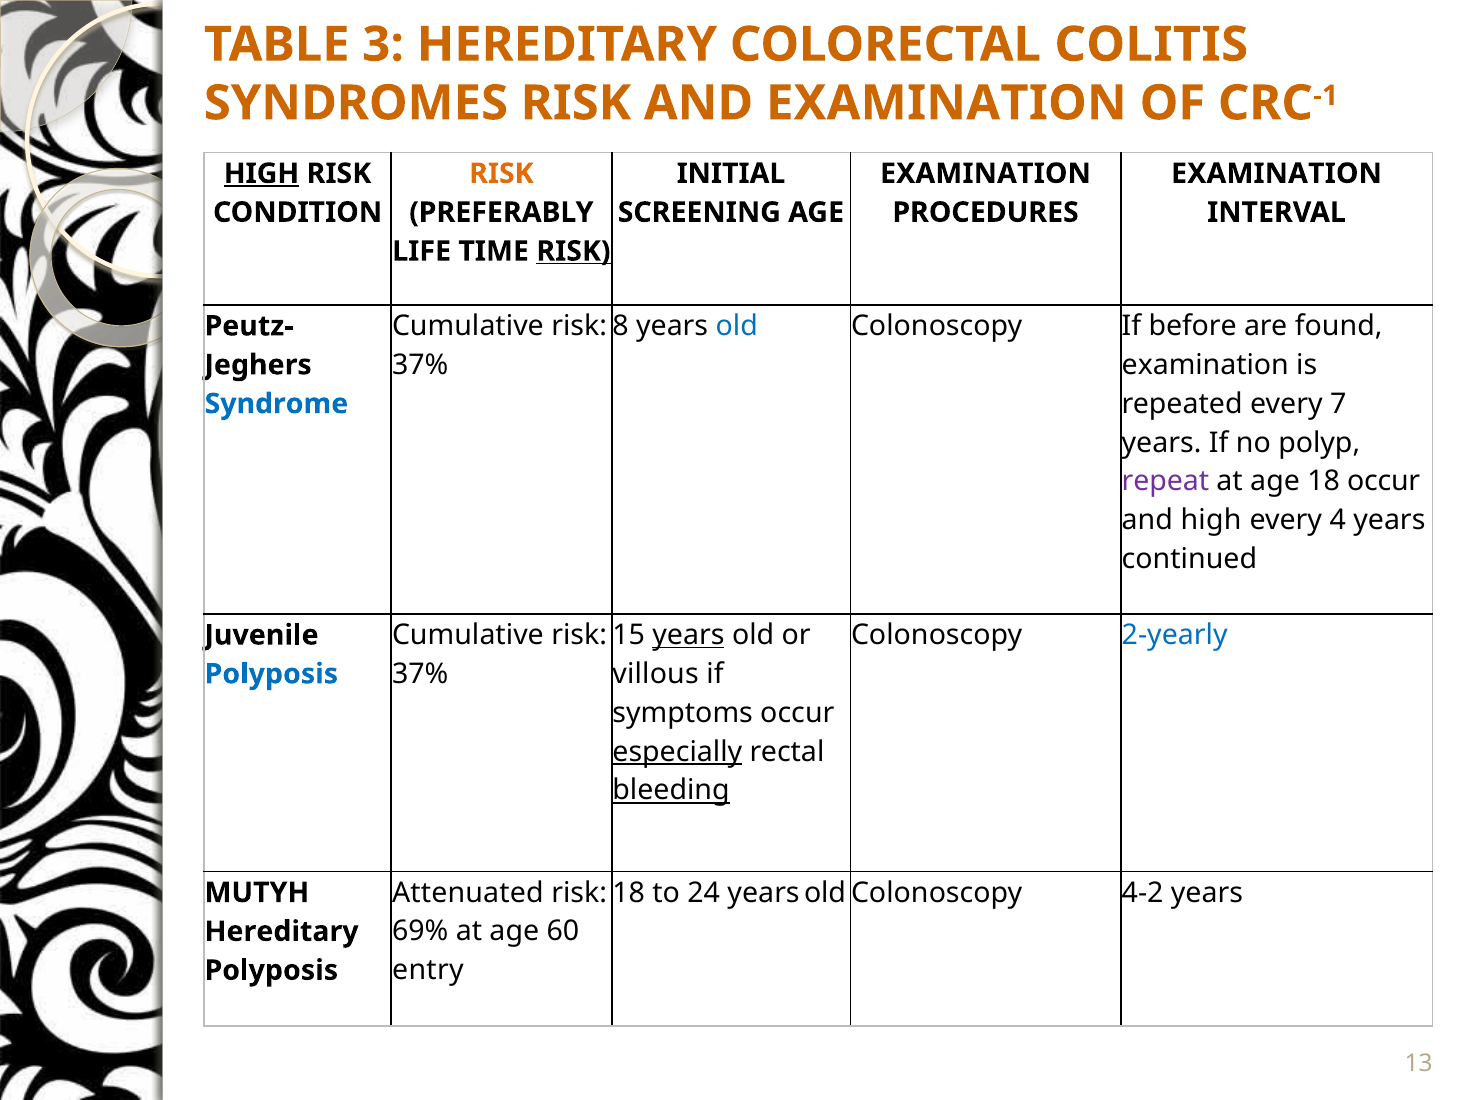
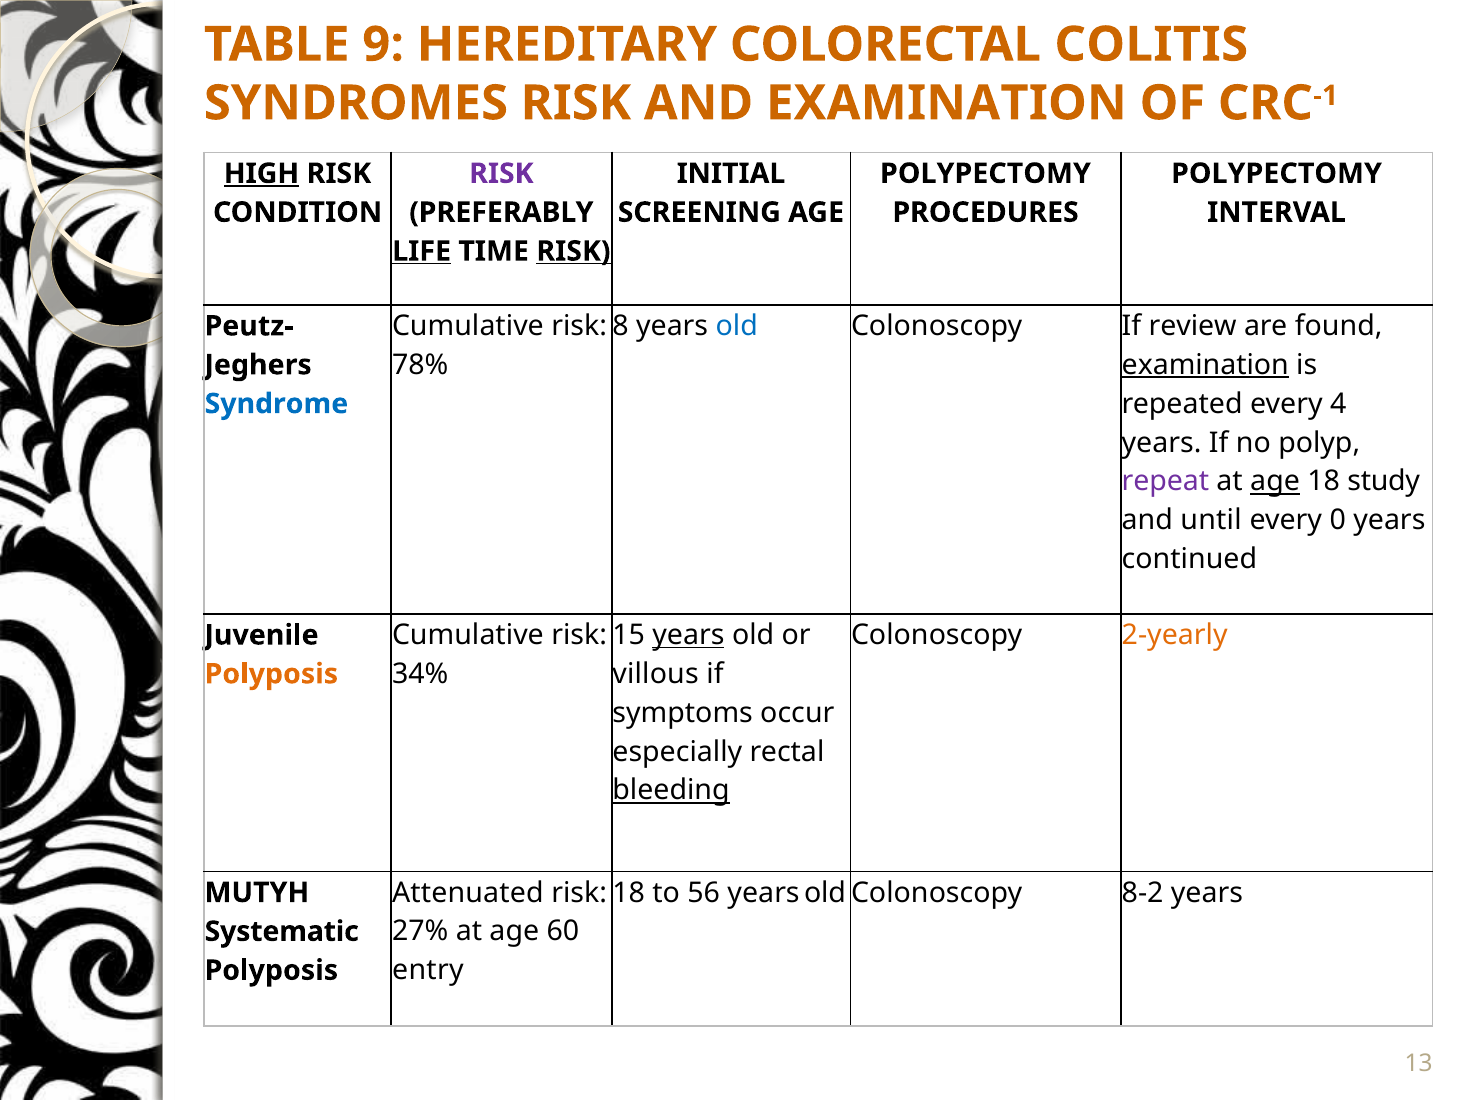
3: 3 -> 9 (383, 45)
RISK colour: orange -> purple (501, 174)
EXAMINATION: EXAMINATION -> POLYPECTOMY (985, 174)
EXAMINATION: EXAMINATION -> POLYPECTOMY (1277, 174)
LIFE underline: none -> present (422, 251)
before: before -> review (1193, 326)
37%: 37% -> 78% (420, 365)
examination underline: none -> present (1205, 365)
7: 7 -> 4 (1338, 404)
age underline: none -> present (1275, 482)
18 occur: occur -> study (1384, 482)
and high: high -> until (1211, 520)
4: 4 -> 0 (1338, 520)
2-yearly colour: blue -> orange (1175, 635)
37%: 37% -> 34% (420, 674)
Polyposis colour: blue -> orange (271, 674)
especially underline: present -> none (677, 752)
24: 24 -> 56 (704, 893)
4-2: 4-2 -> 8-2 (1143, 893)
69%: 69% -> 27% (420, 932)
Hereditary: Hereditary -> Systematic (282, 932)
